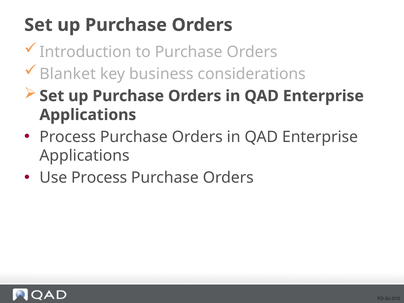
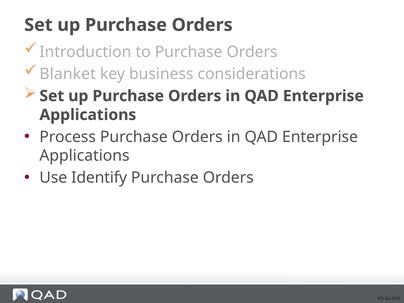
Use Process: Process -> Identify (99, 178)
